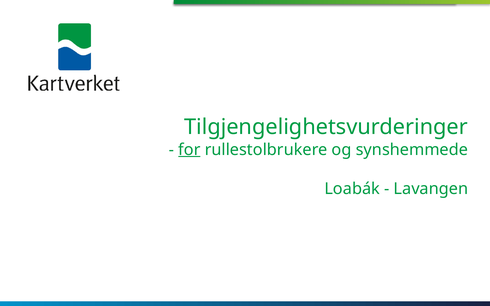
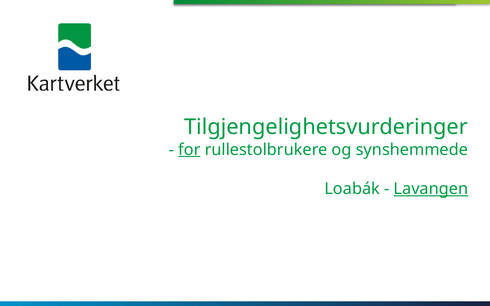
Lavangen underline: none -> present (431, 189)
